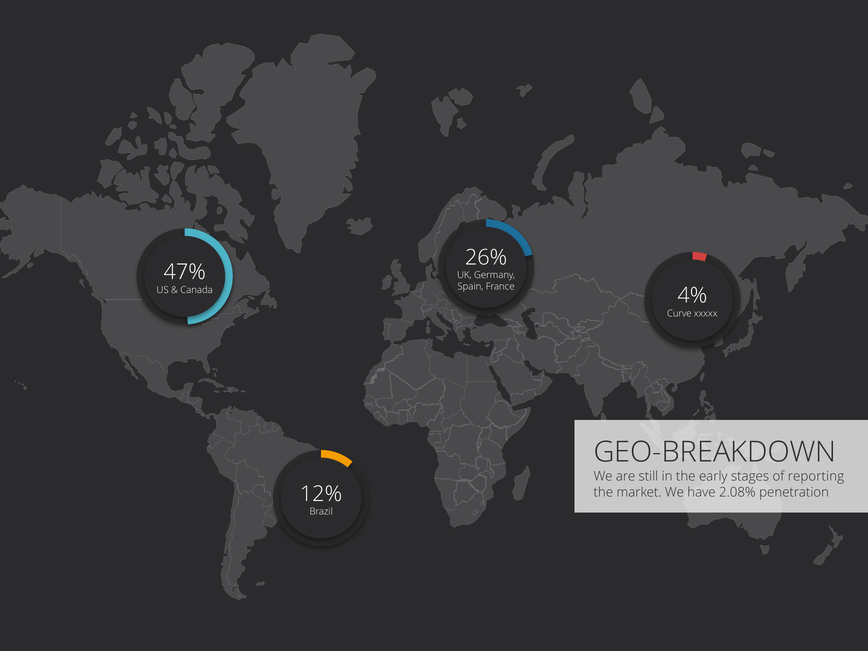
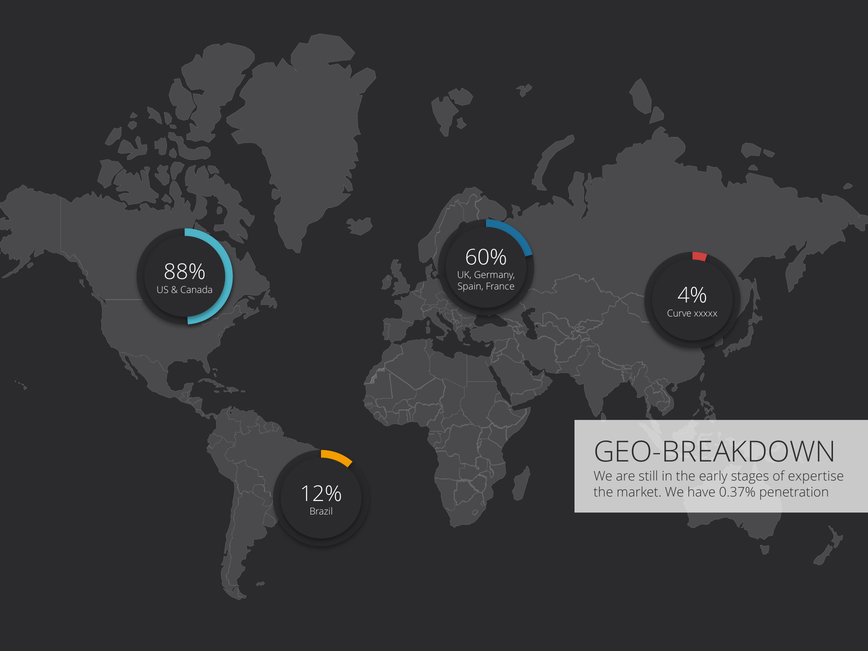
26%: 26% -> 60% (486, 257)
47%: 47% -> 88% (185, 272)
reporting: reporting -> expertise (816, 477)
2.08%: 2.08% -> 0.37% (737, 493)
